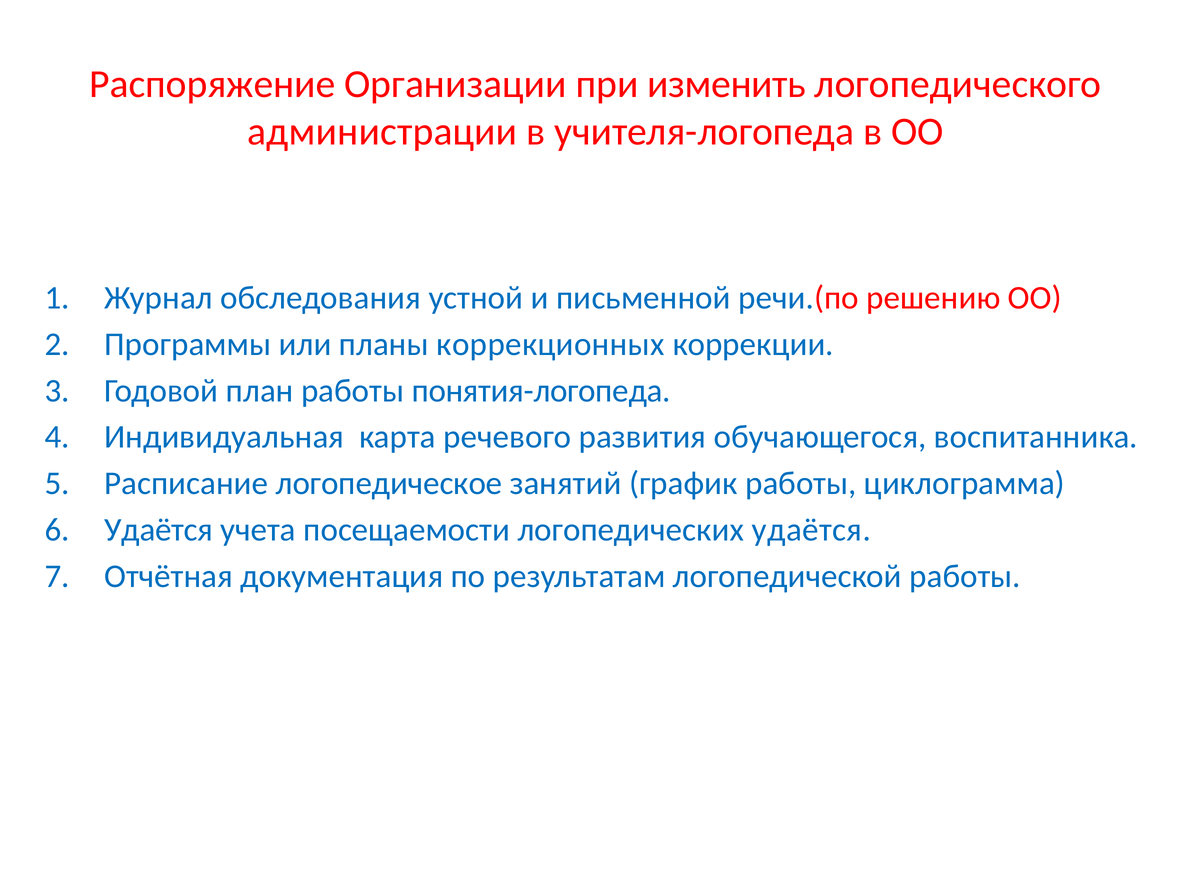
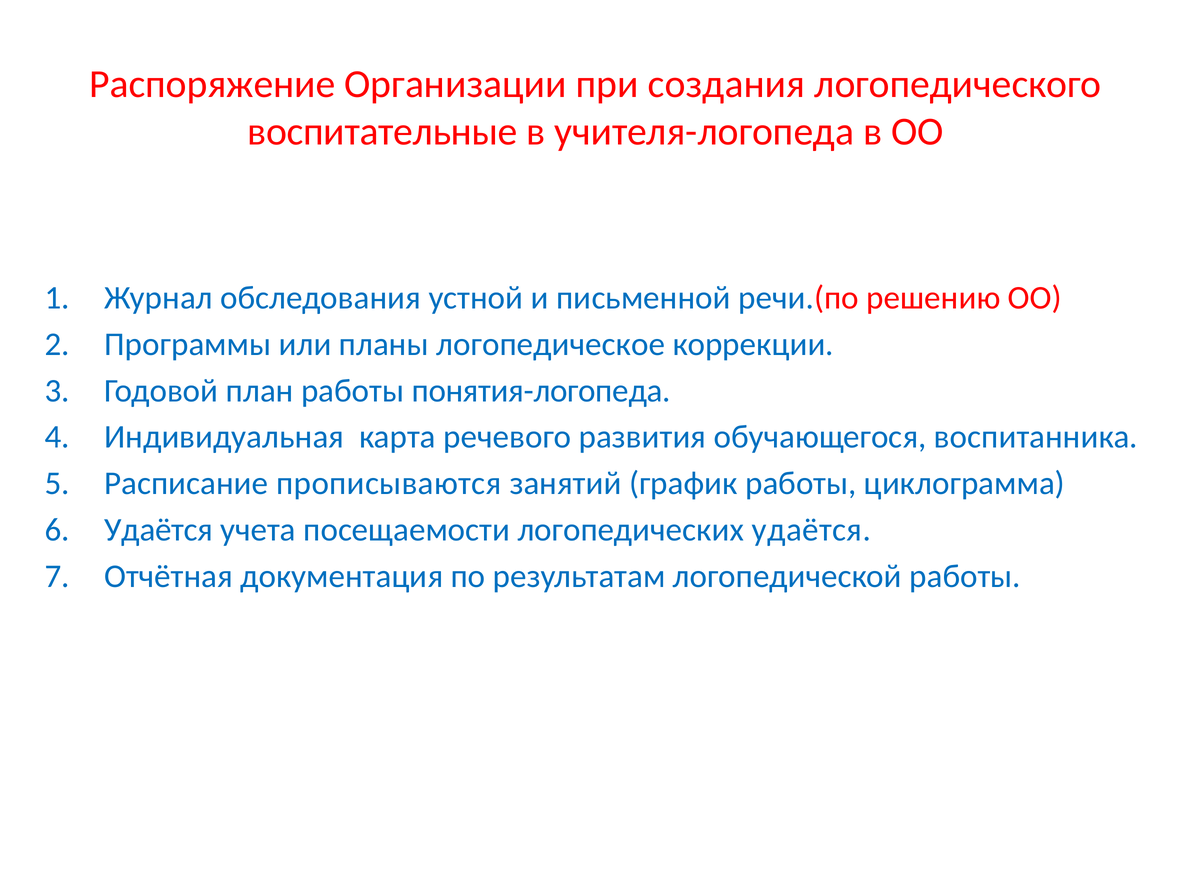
изменить: изменить -> создания (727, 84)
администрации: администрации -> воспитательные (383, 132)
коррекционных: коррекционных -> логопедическое (551, 344)
логопедическое: логопедическое -> прописываются (389, 484)
